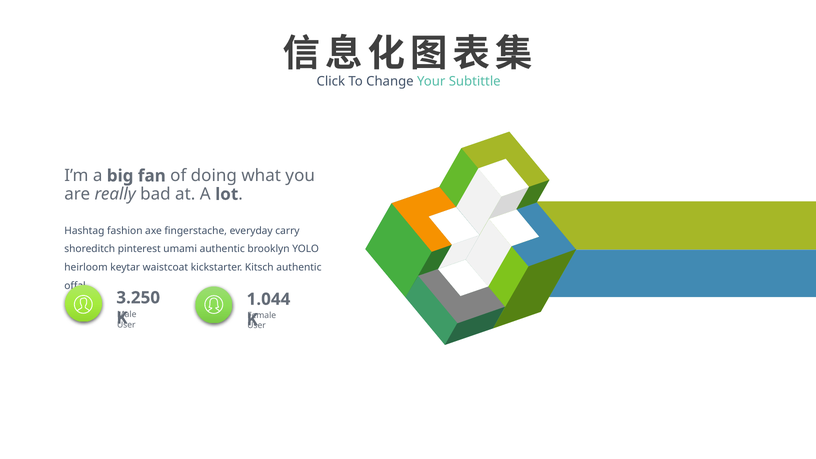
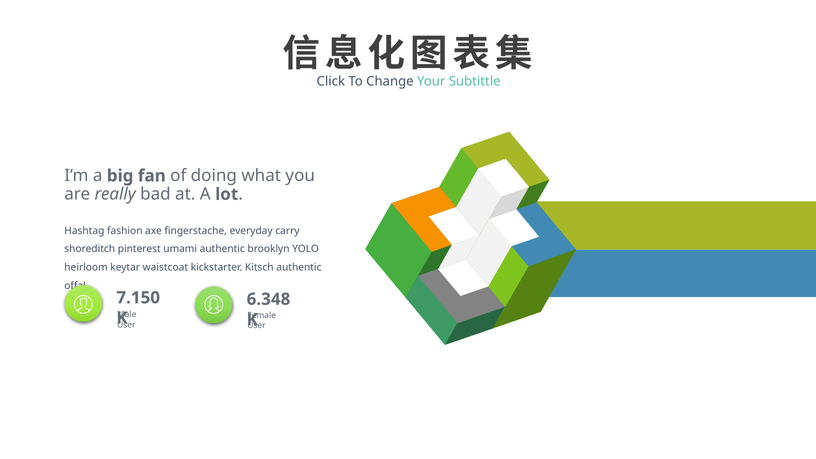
3.250: 3.250 -> 7.150 (138, 298)
1.044: 1.044 -> 6.348 (268, 299)
